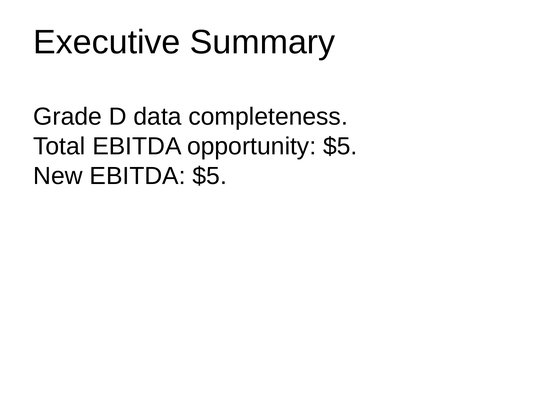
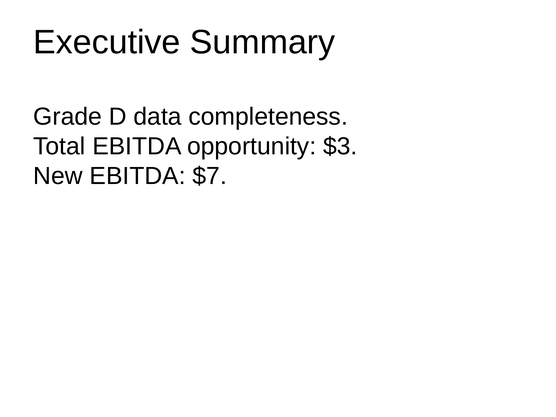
opportunity $5: $5 -> $3 (340, 146)
EBITDA $5: $5 -> $7 (210, 176)
